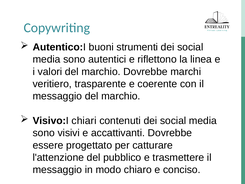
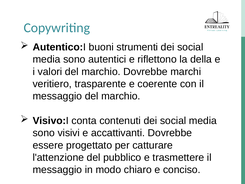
linea: linea -> della (201, 59)
chiari: chiari -> conta (84, 121)
